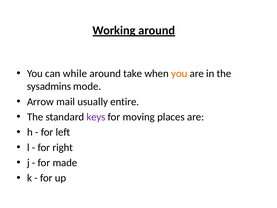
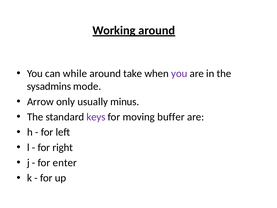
you colour: orange -> purple (179, 73)
mail: mail -> only (66, 102)
entire: entire -> minus (125, 102)
places: places -> buffer (171, 117)
made: made -> enter (65, 163)
